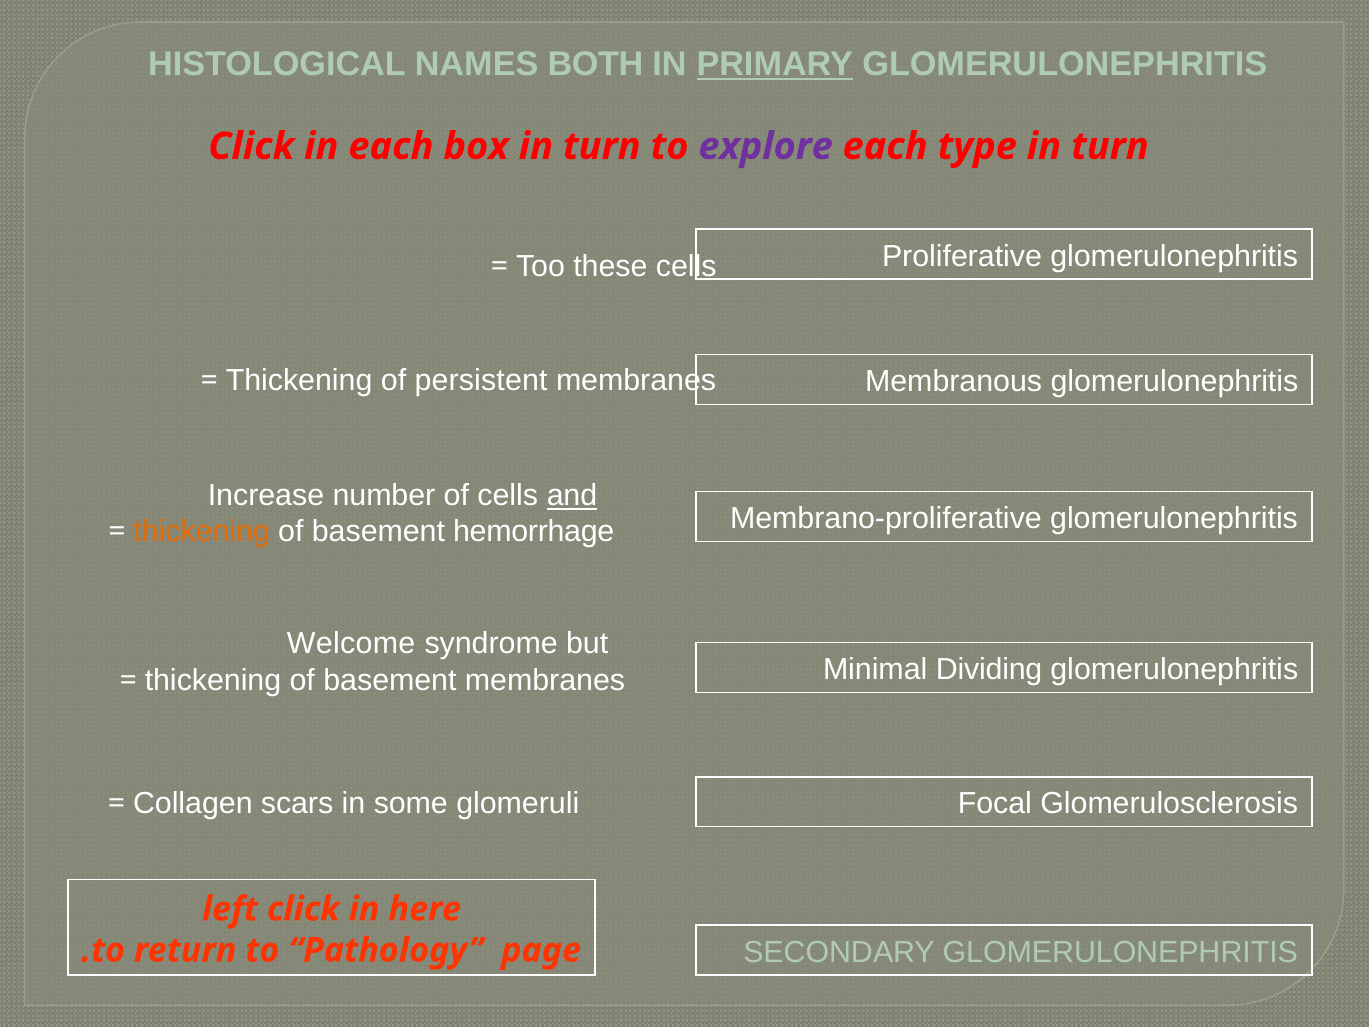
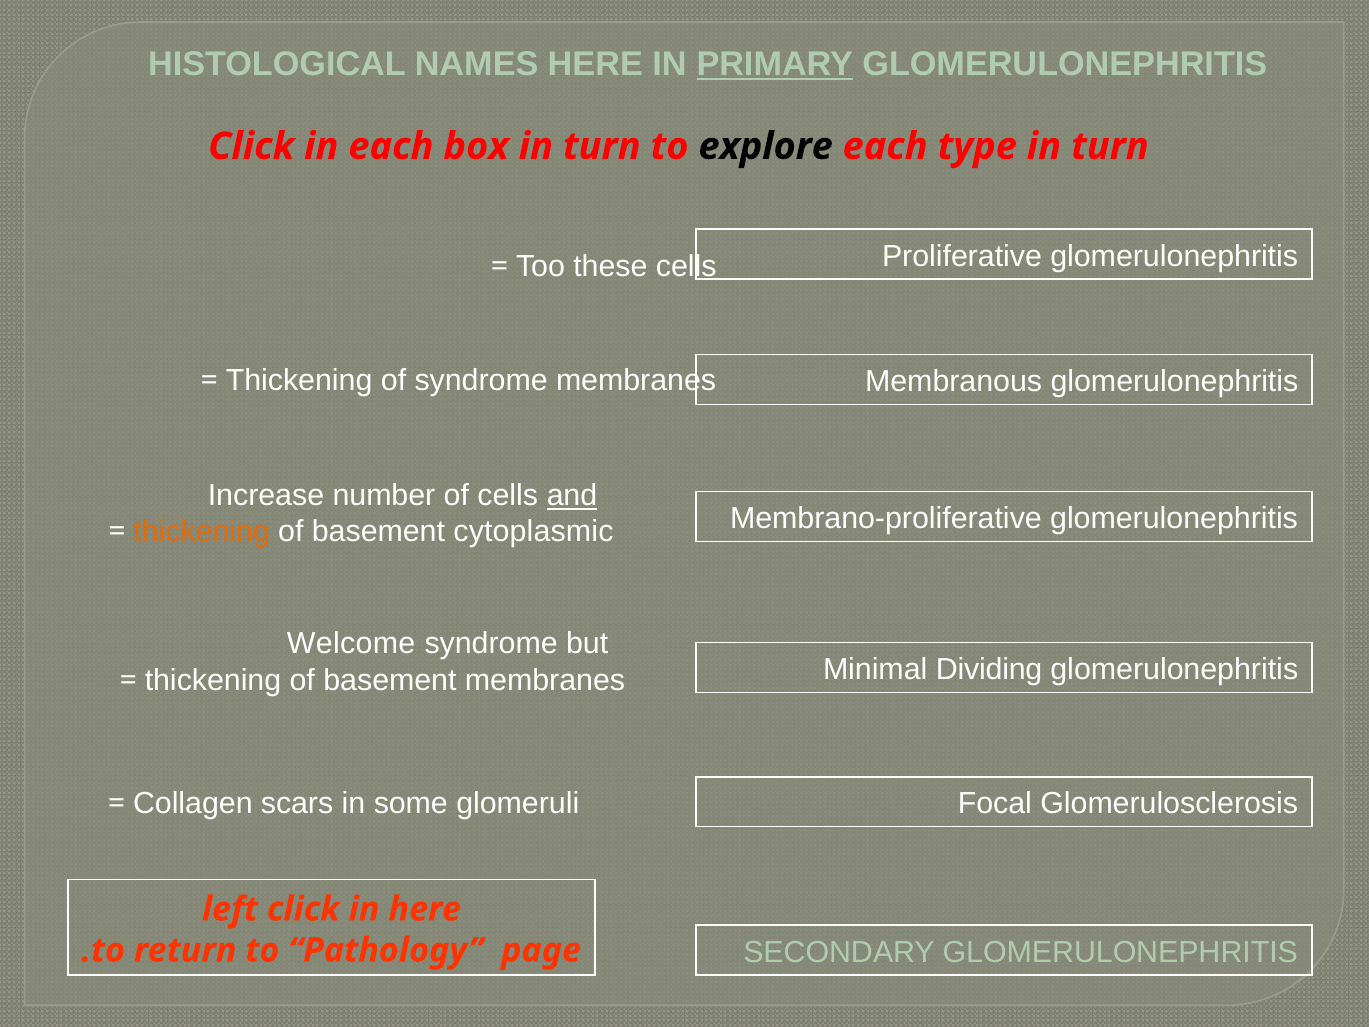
NAMES BOTH: BOTH -> HERE (595, 64)
explore colour: purple -> black (766, 146)
of persistent: persistent -> syndrome (481, 381)
hemorrhage: hemorrhage -> cytoplasmic (533, 532)
